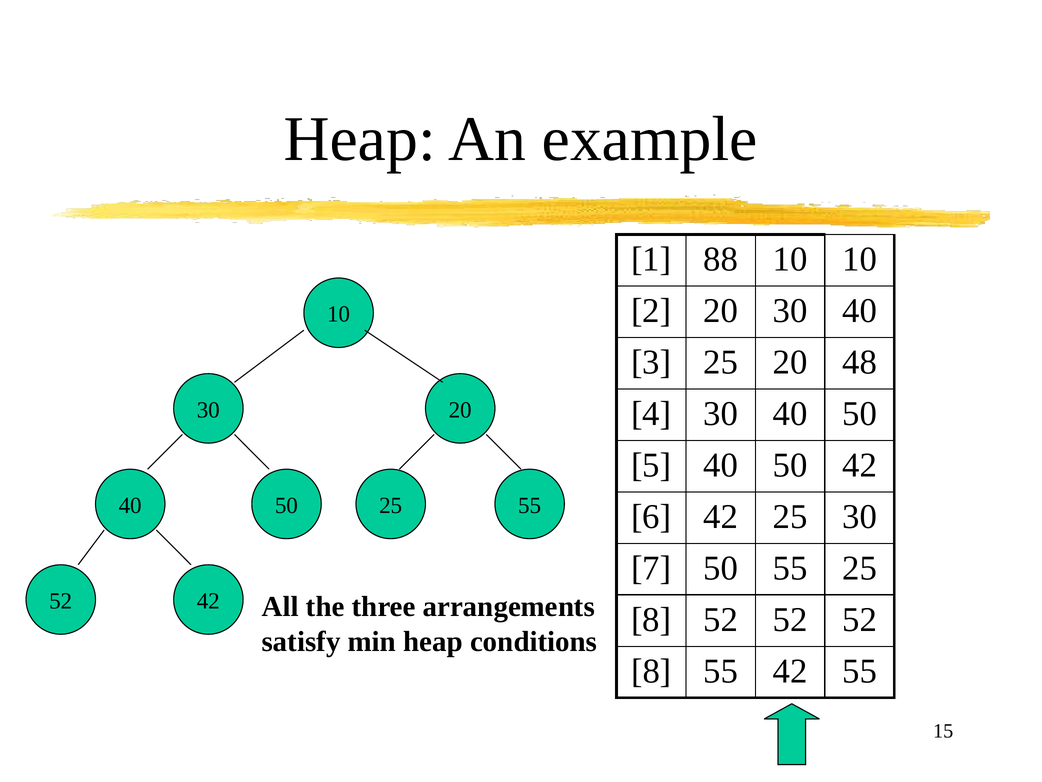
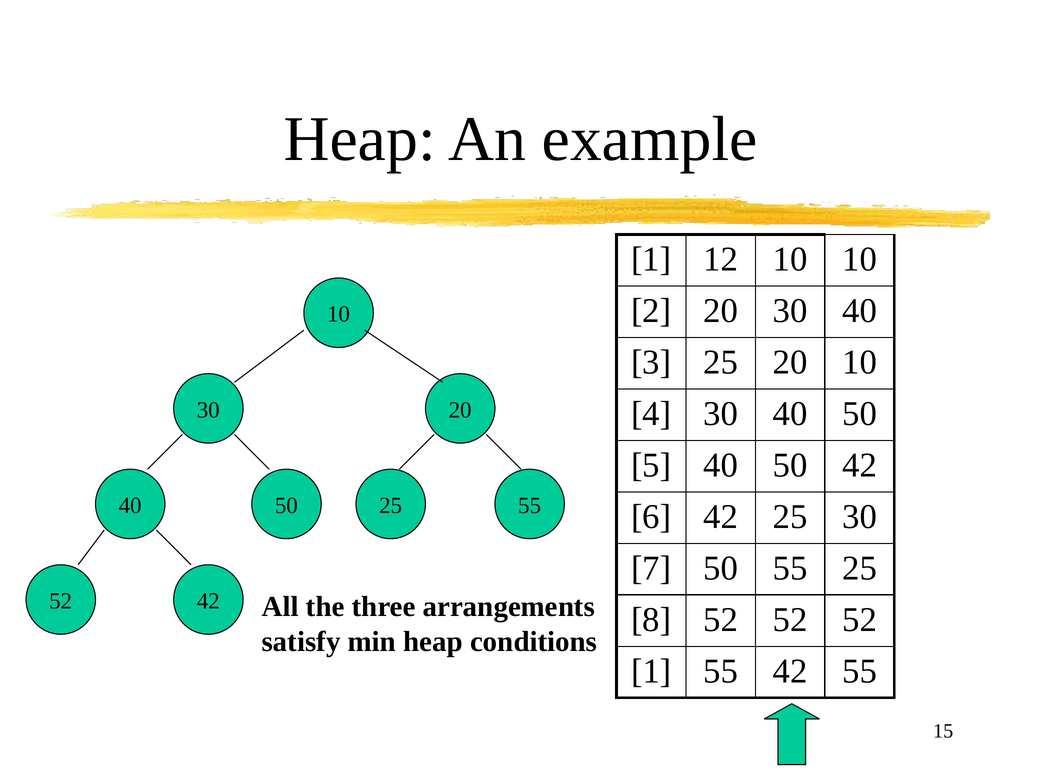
88: 88 -> 12 (721, 259)
20 48: 48 -> 10 (860, 362)
8: 8 -> 1 (651, 671)
